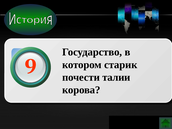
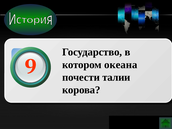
старик: старик -> океана (121, 65)
